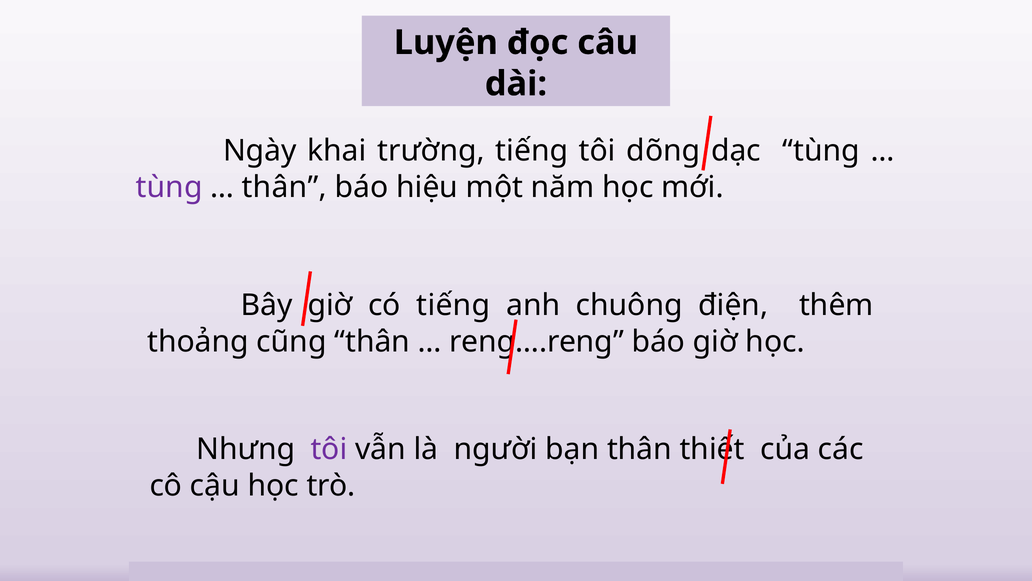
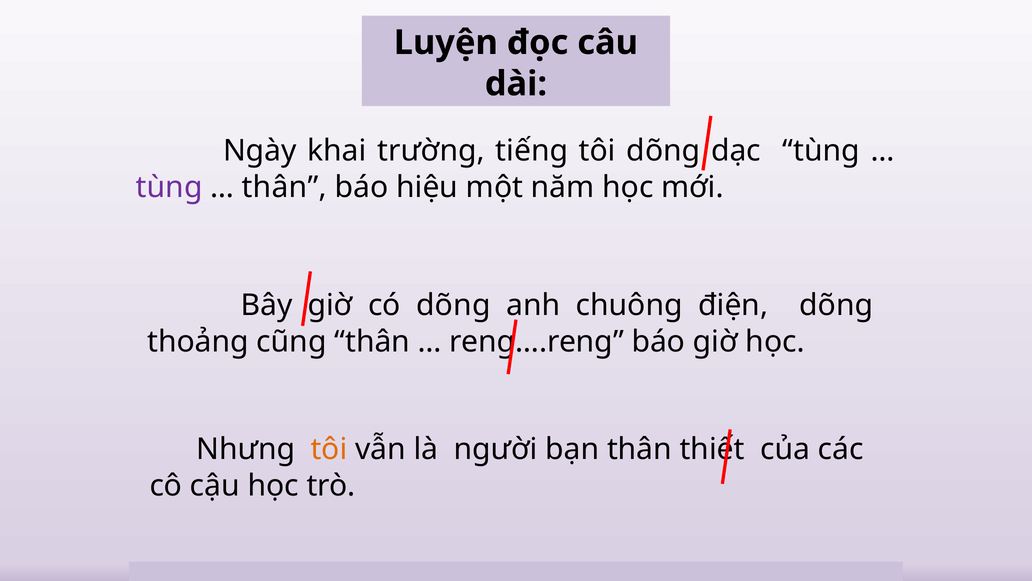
có tiếng: tiếng -> dõng (453, 305)
điện thêm: thêm -> dõng (836, 305)
tôi colour: purple -> orange (329, 449)
